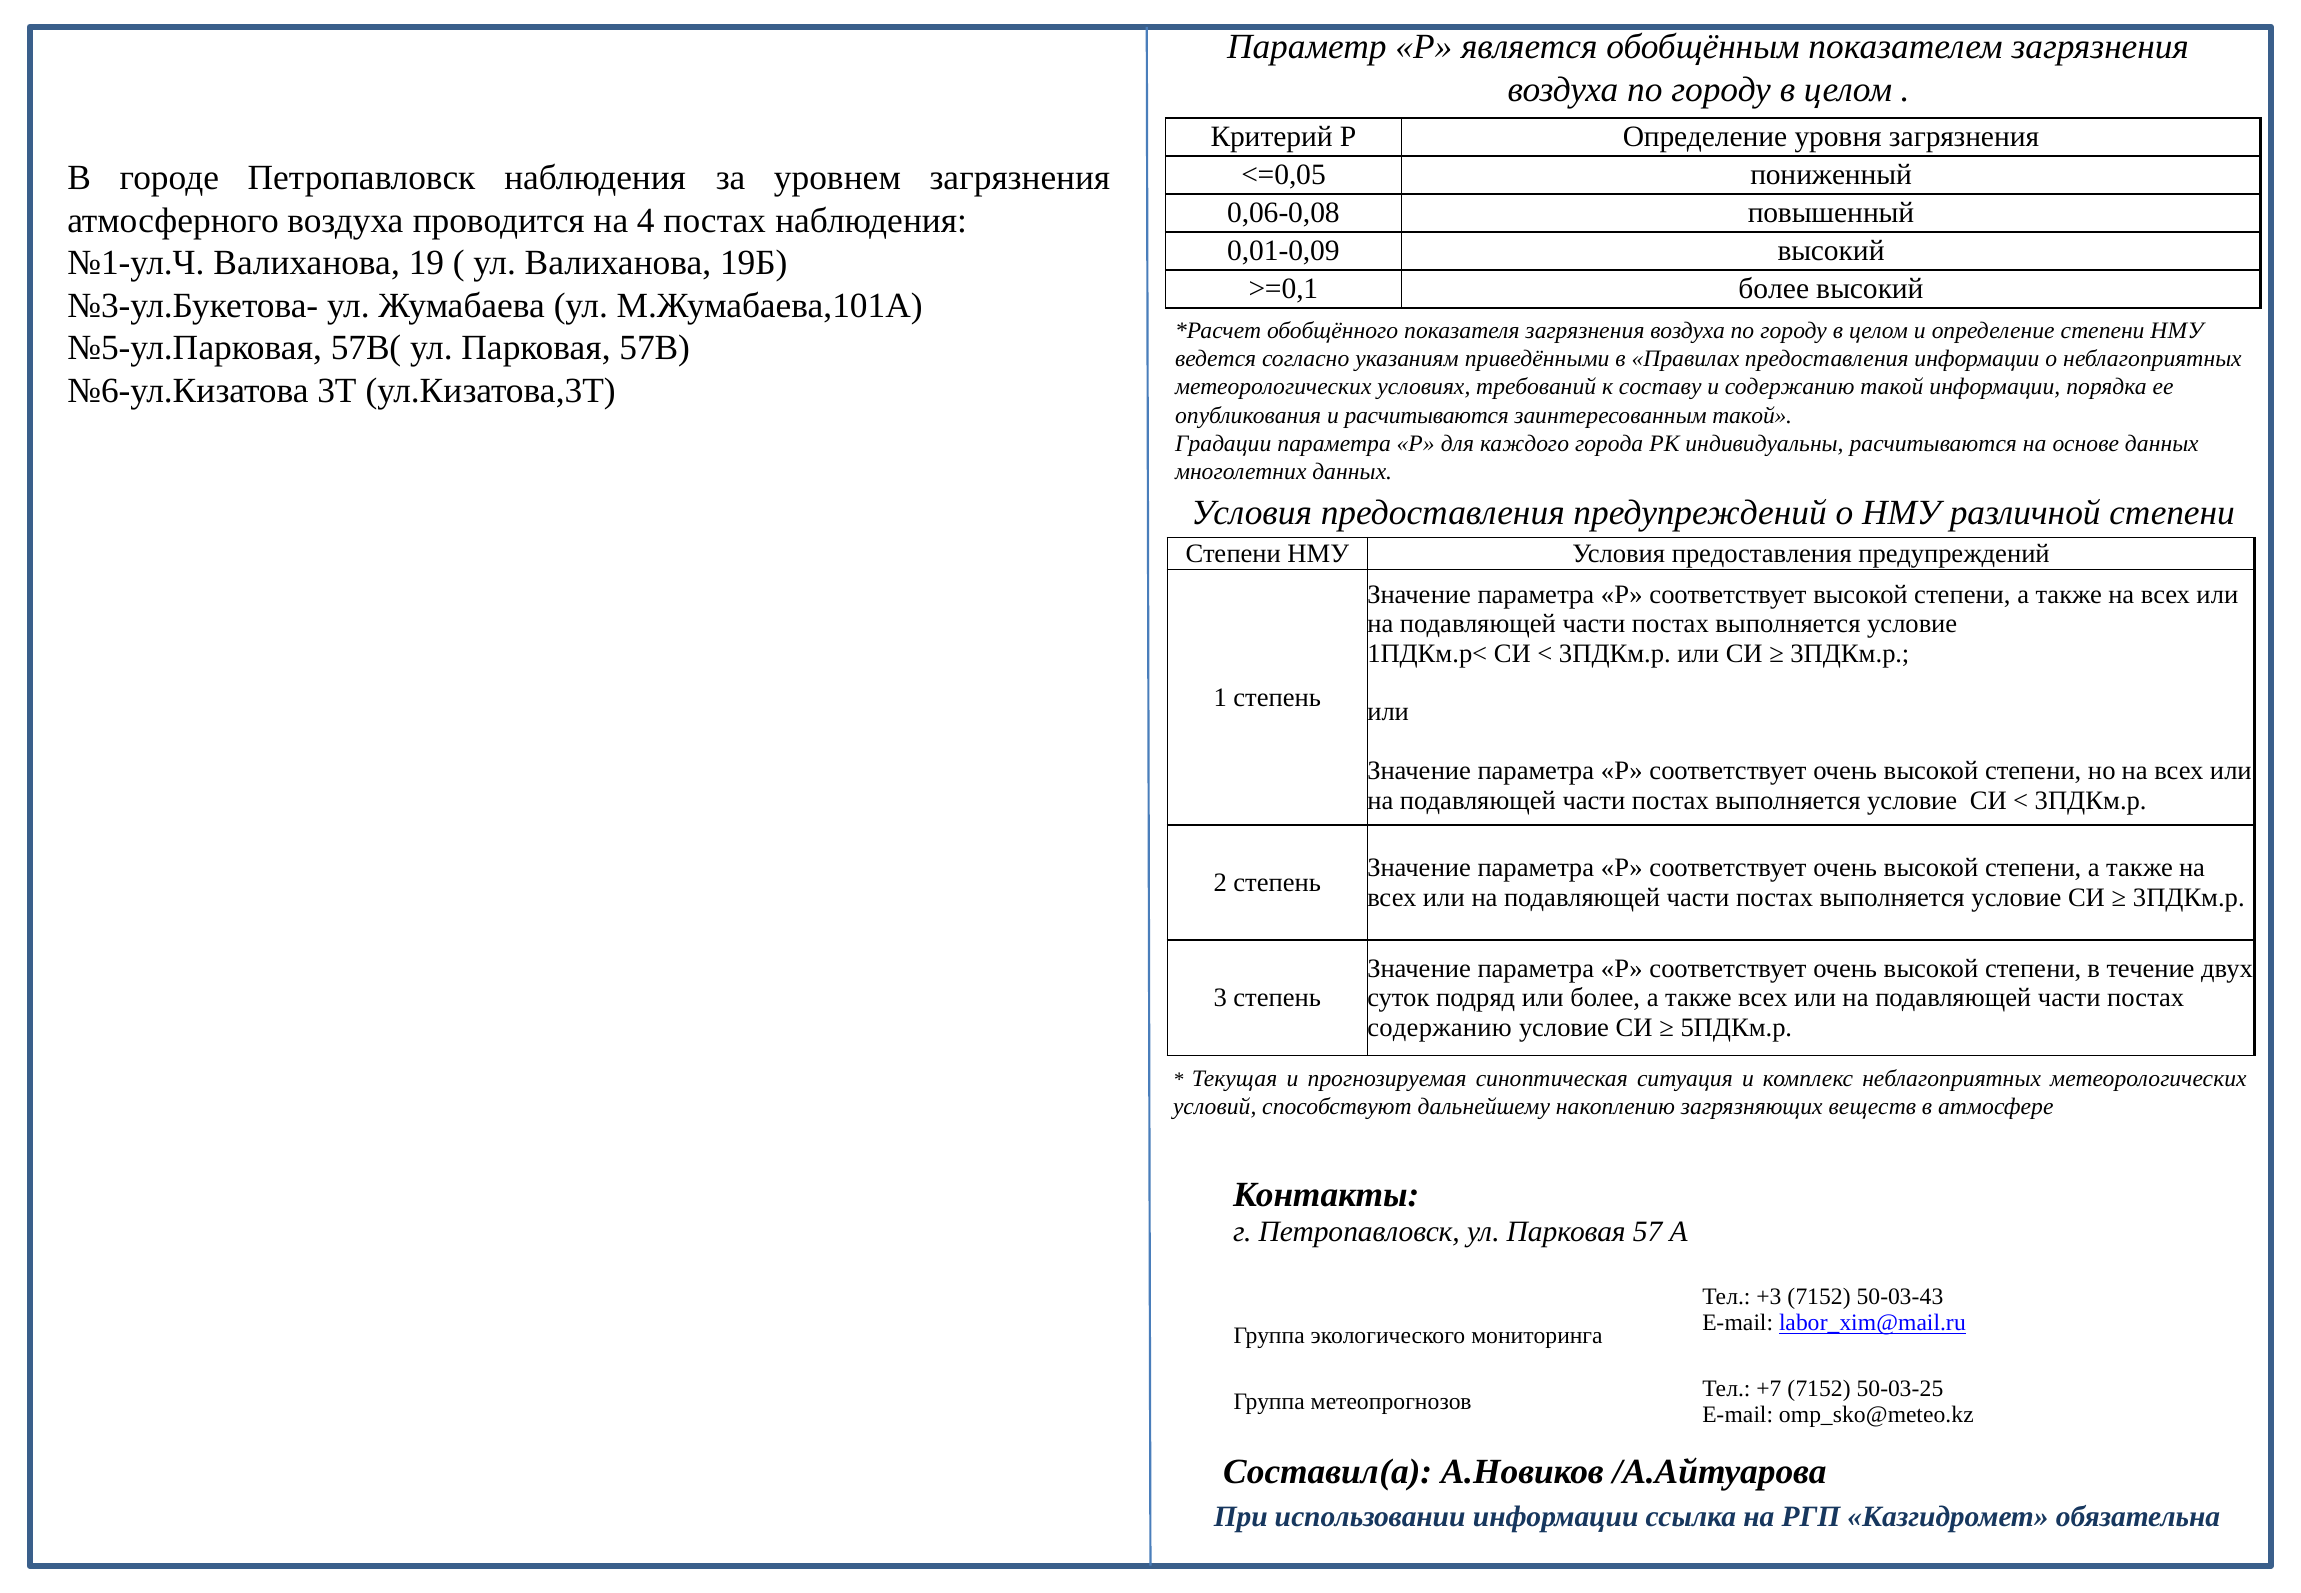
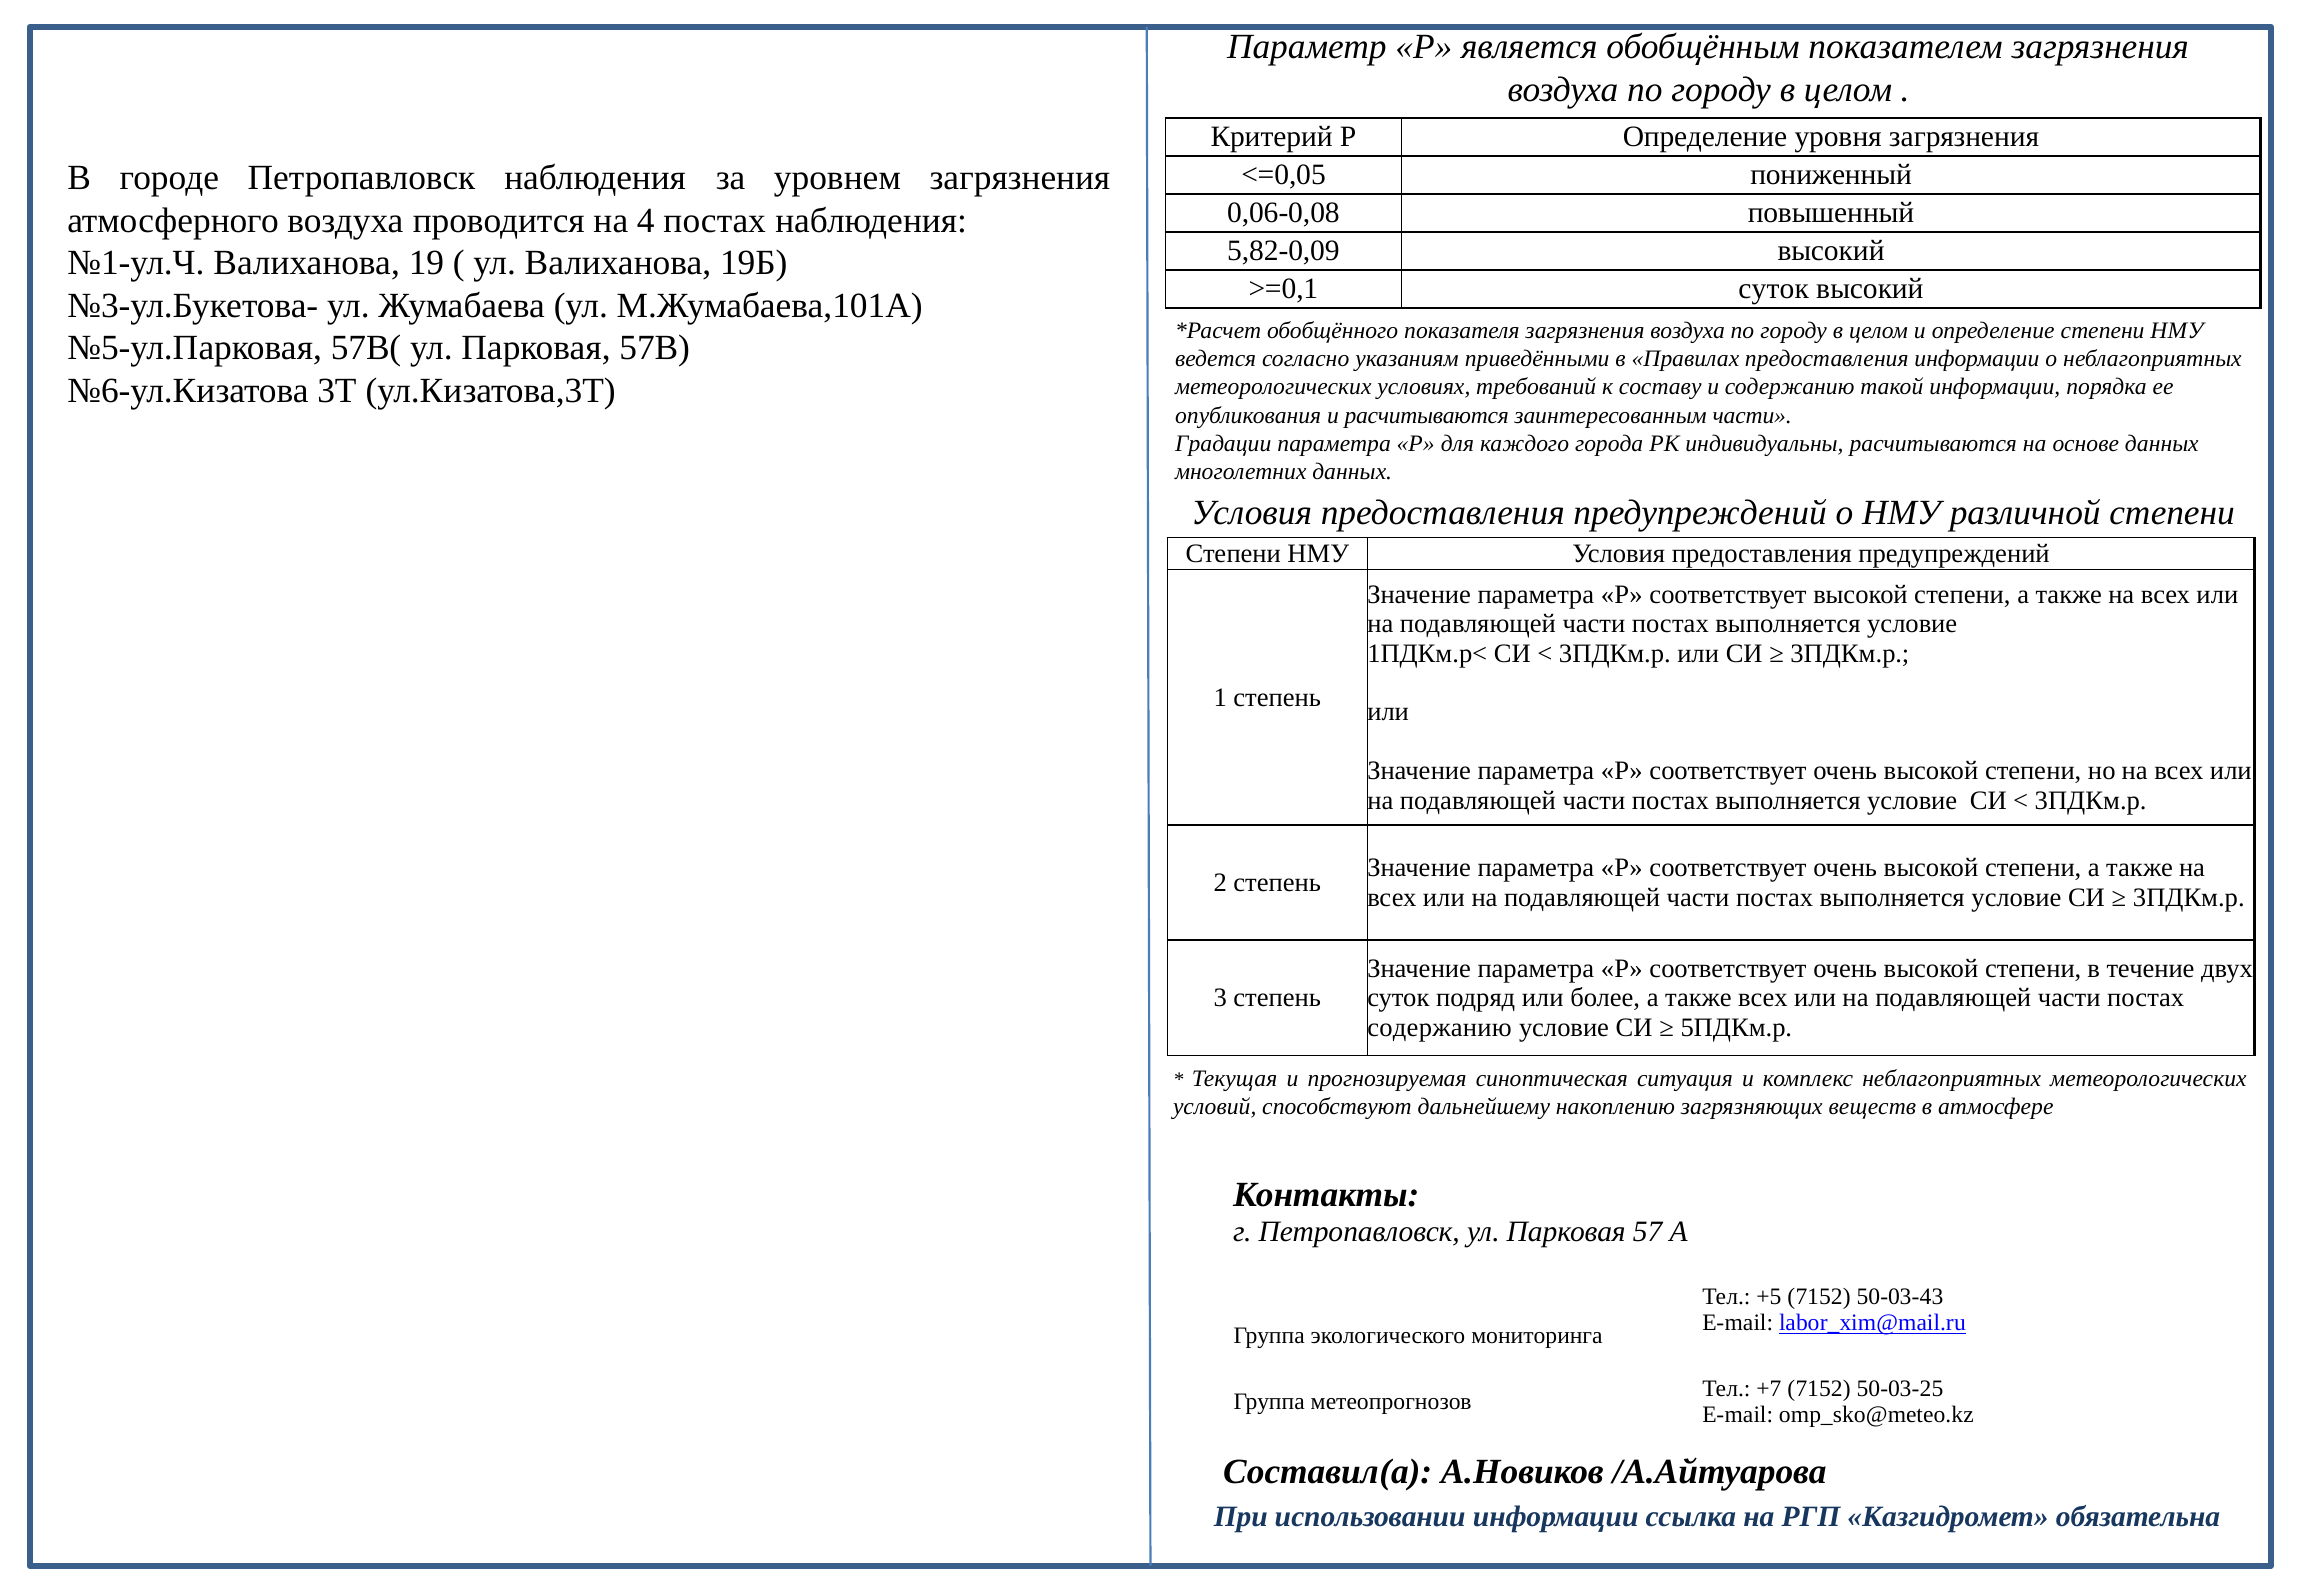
0,01-0,09: 0,01-0,09 -> 5,82-0,09 (1283, 251)
>=0,1 более: более -> суток (1774, 289)
заинтересованным такой: такой -> части (1752, 415)
+3: +3 -> +5 (1769, 1297)
